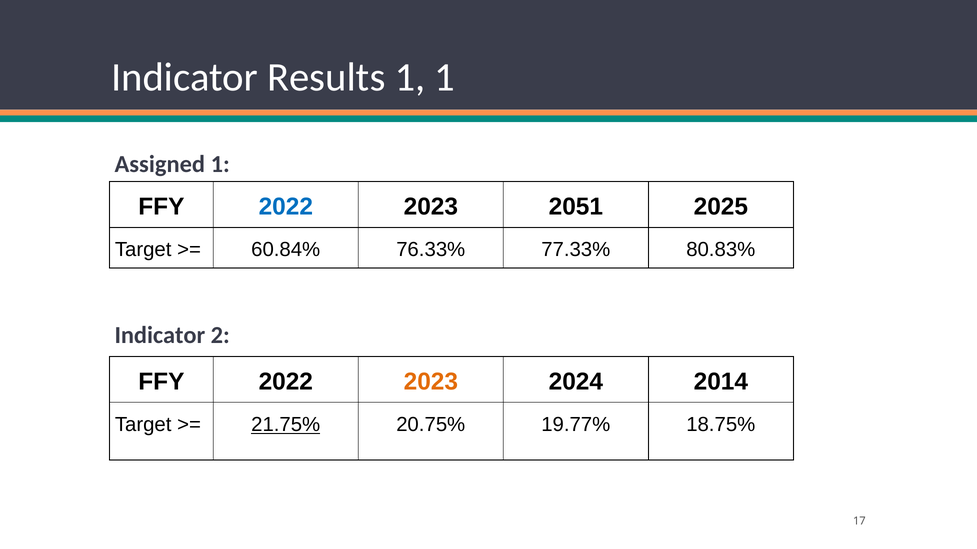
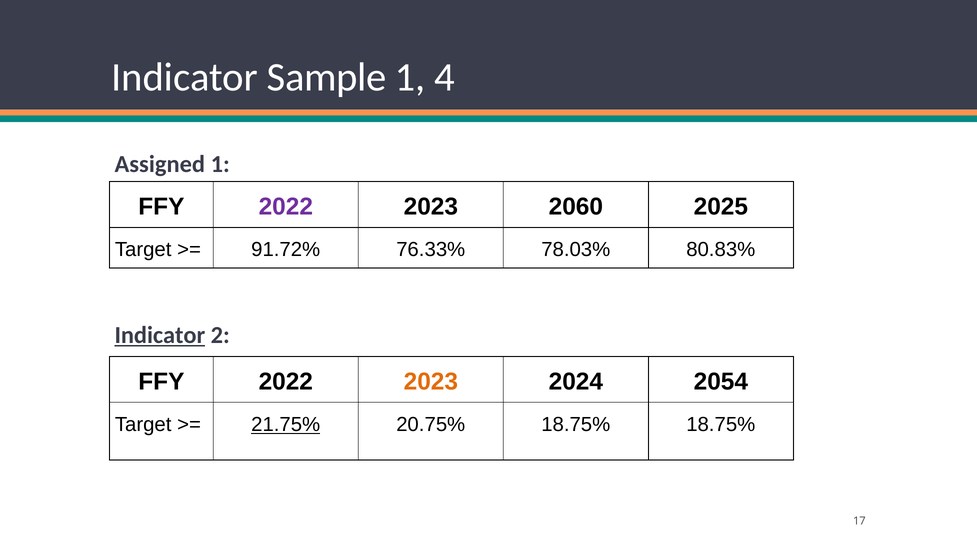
Results: Results -> Sample (327, 78)
1 1: 1 -> 4 (445, 78)
2022 colour: blue -> purple (286, 207)
2051: 2051 -> 2060 (576, 207)
60.84%: 60.84% -> 91.72% (286, 250)
77.33%: 77.33% -> 78.03% (576, 250)
Indicator underline: none -> present (160, 336)
2014: 2014 -> 2054 (721, 382)
20.75% 19.77%: 19.77% -> 18.75% (576, 425)
